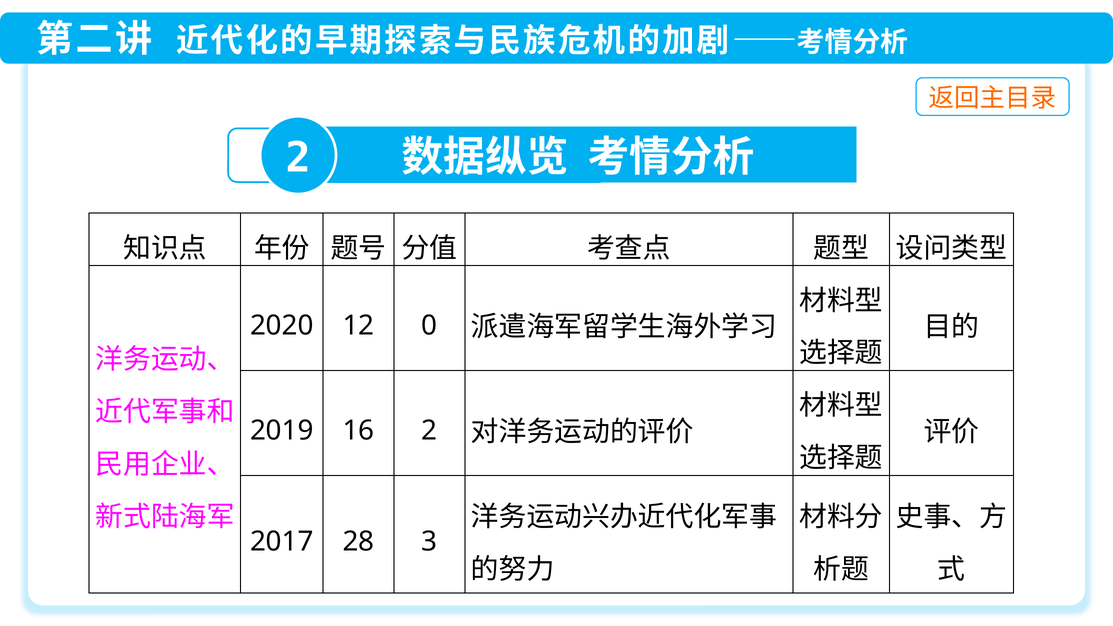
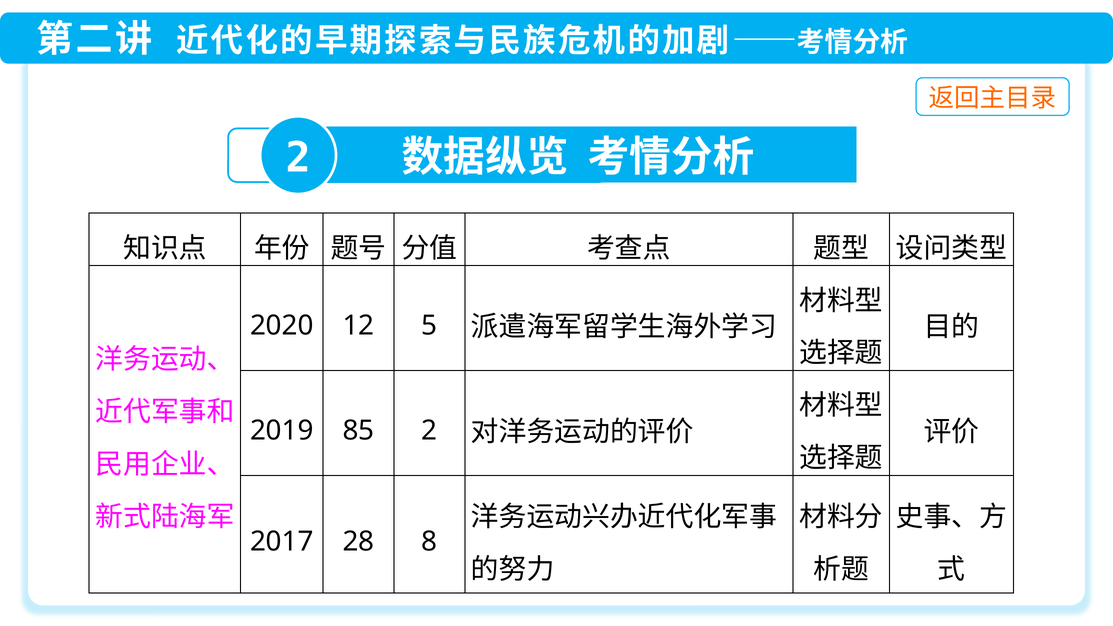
0: 0 -> 5 (429, 325)
16: 16 -> 85 (358, 430)
3: 3 -> 8 (429, 542)
